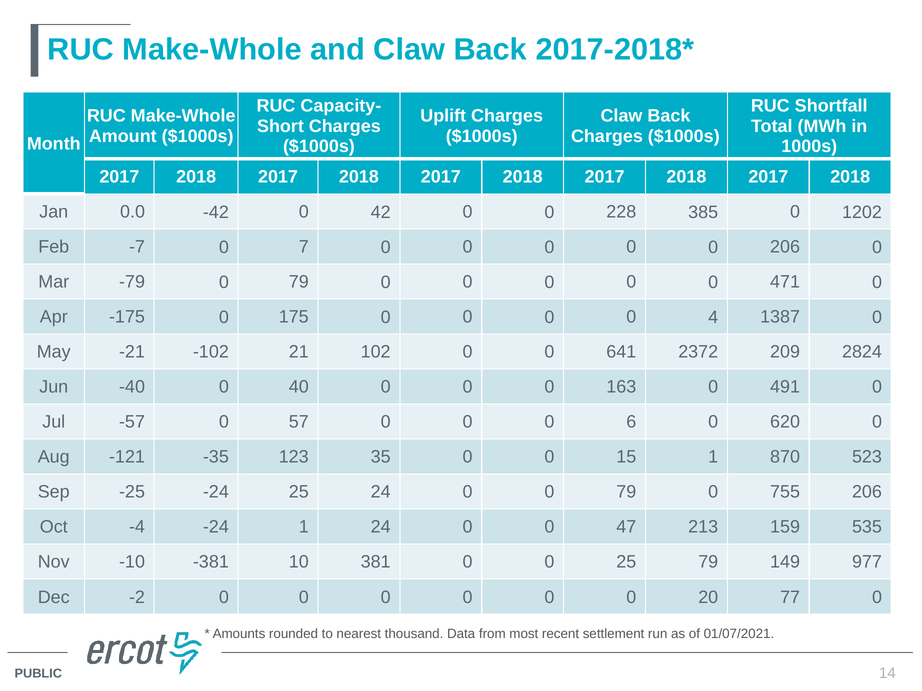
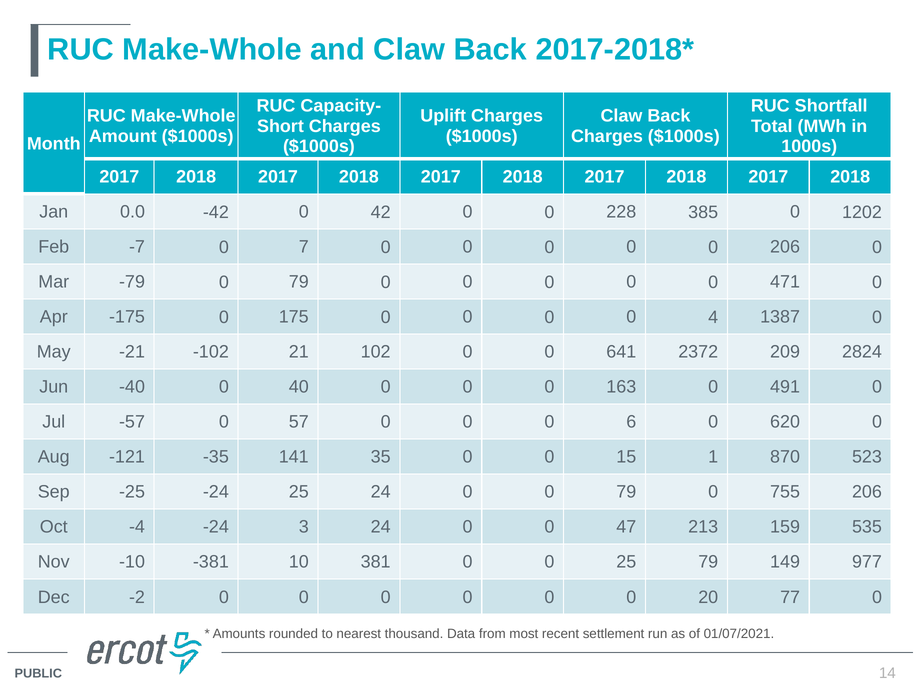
123: 123 -> 141 (294, 457)
-24 1: 1 -> 3 (304, 527)
